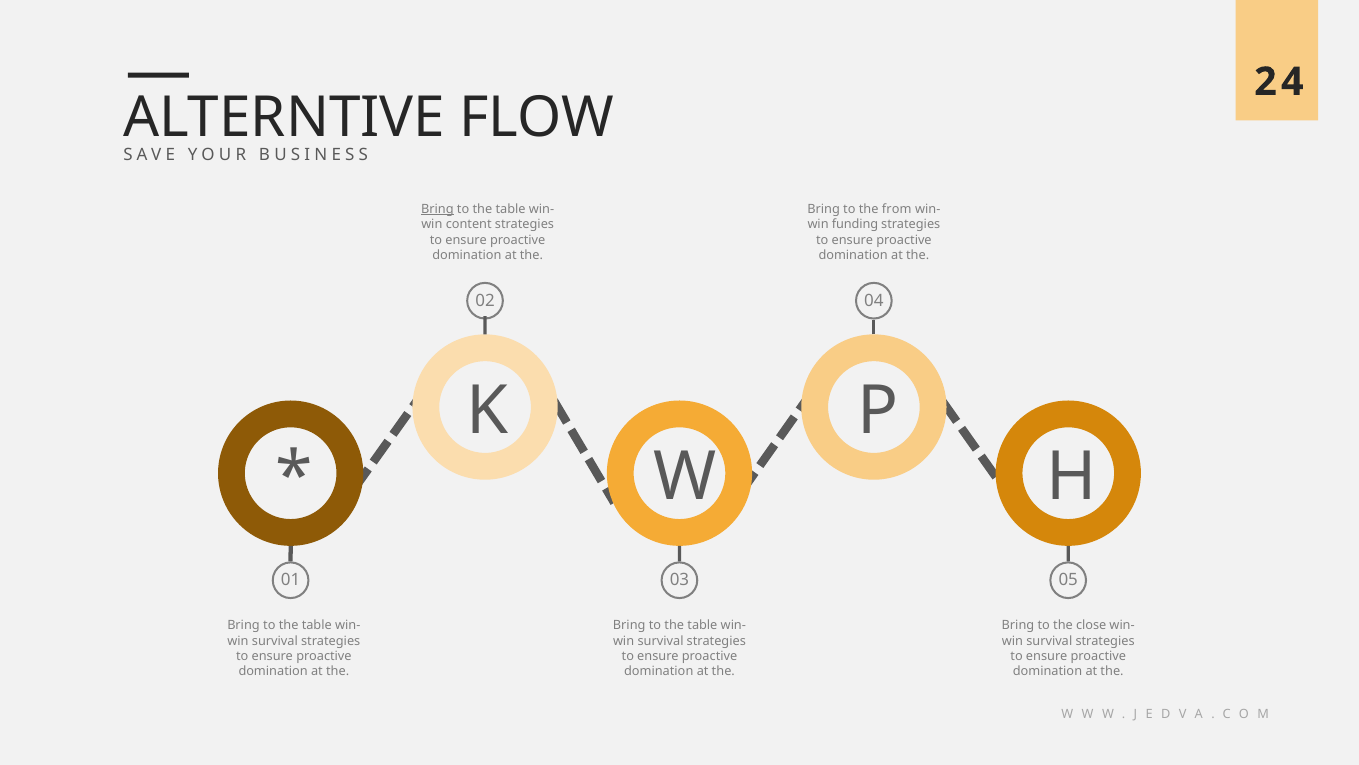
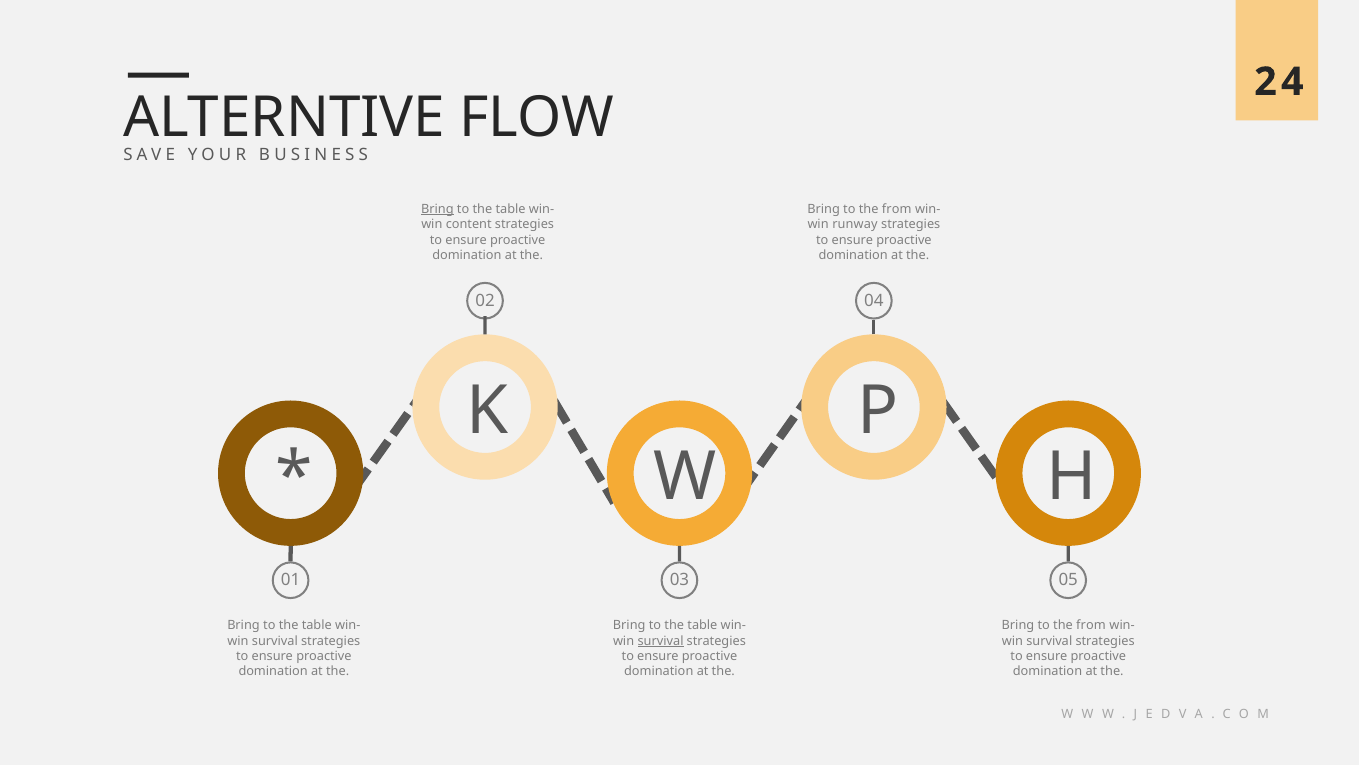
funding: funding -> runway (855, 224)
close: close -> from (1091, 625)
survival underline: none -> present (661, 640)
